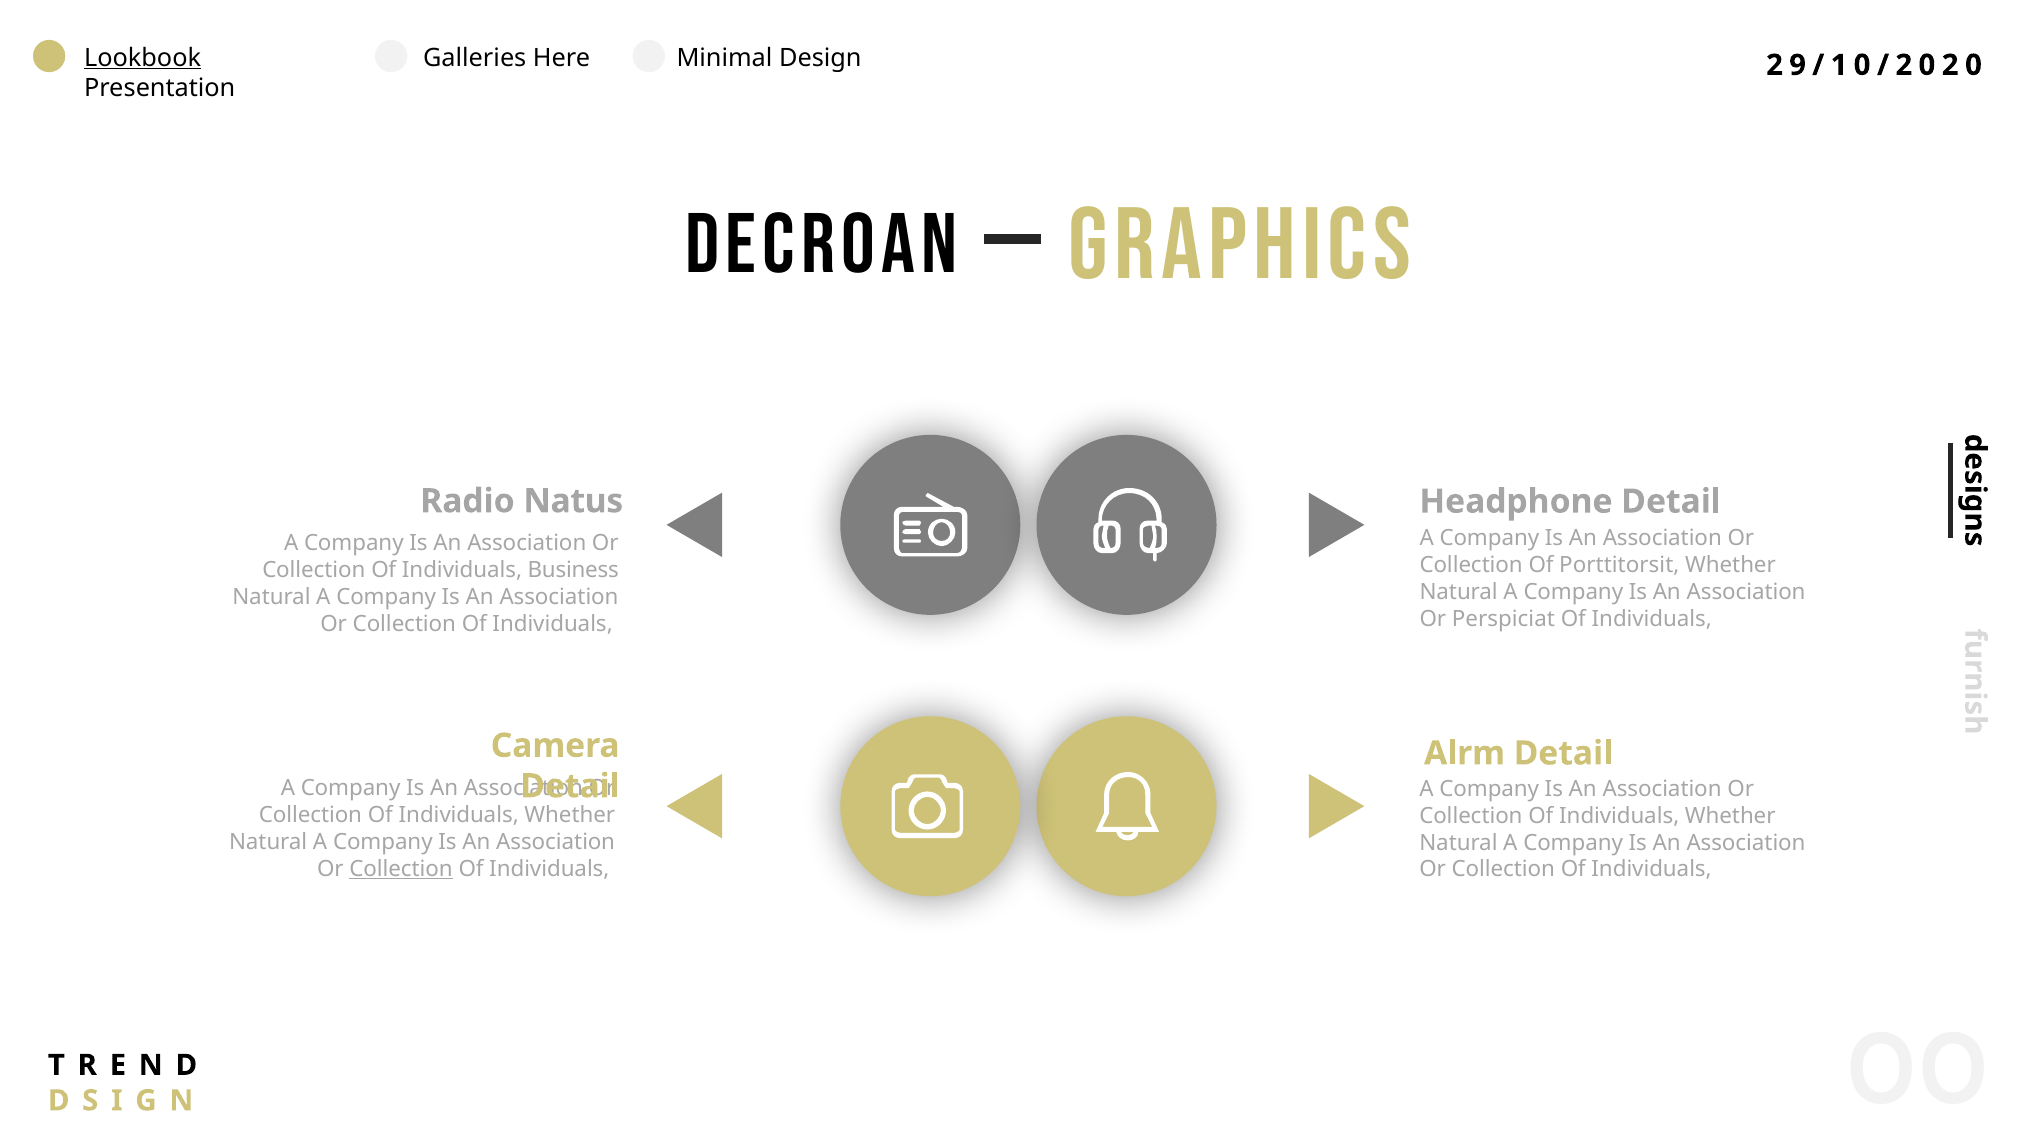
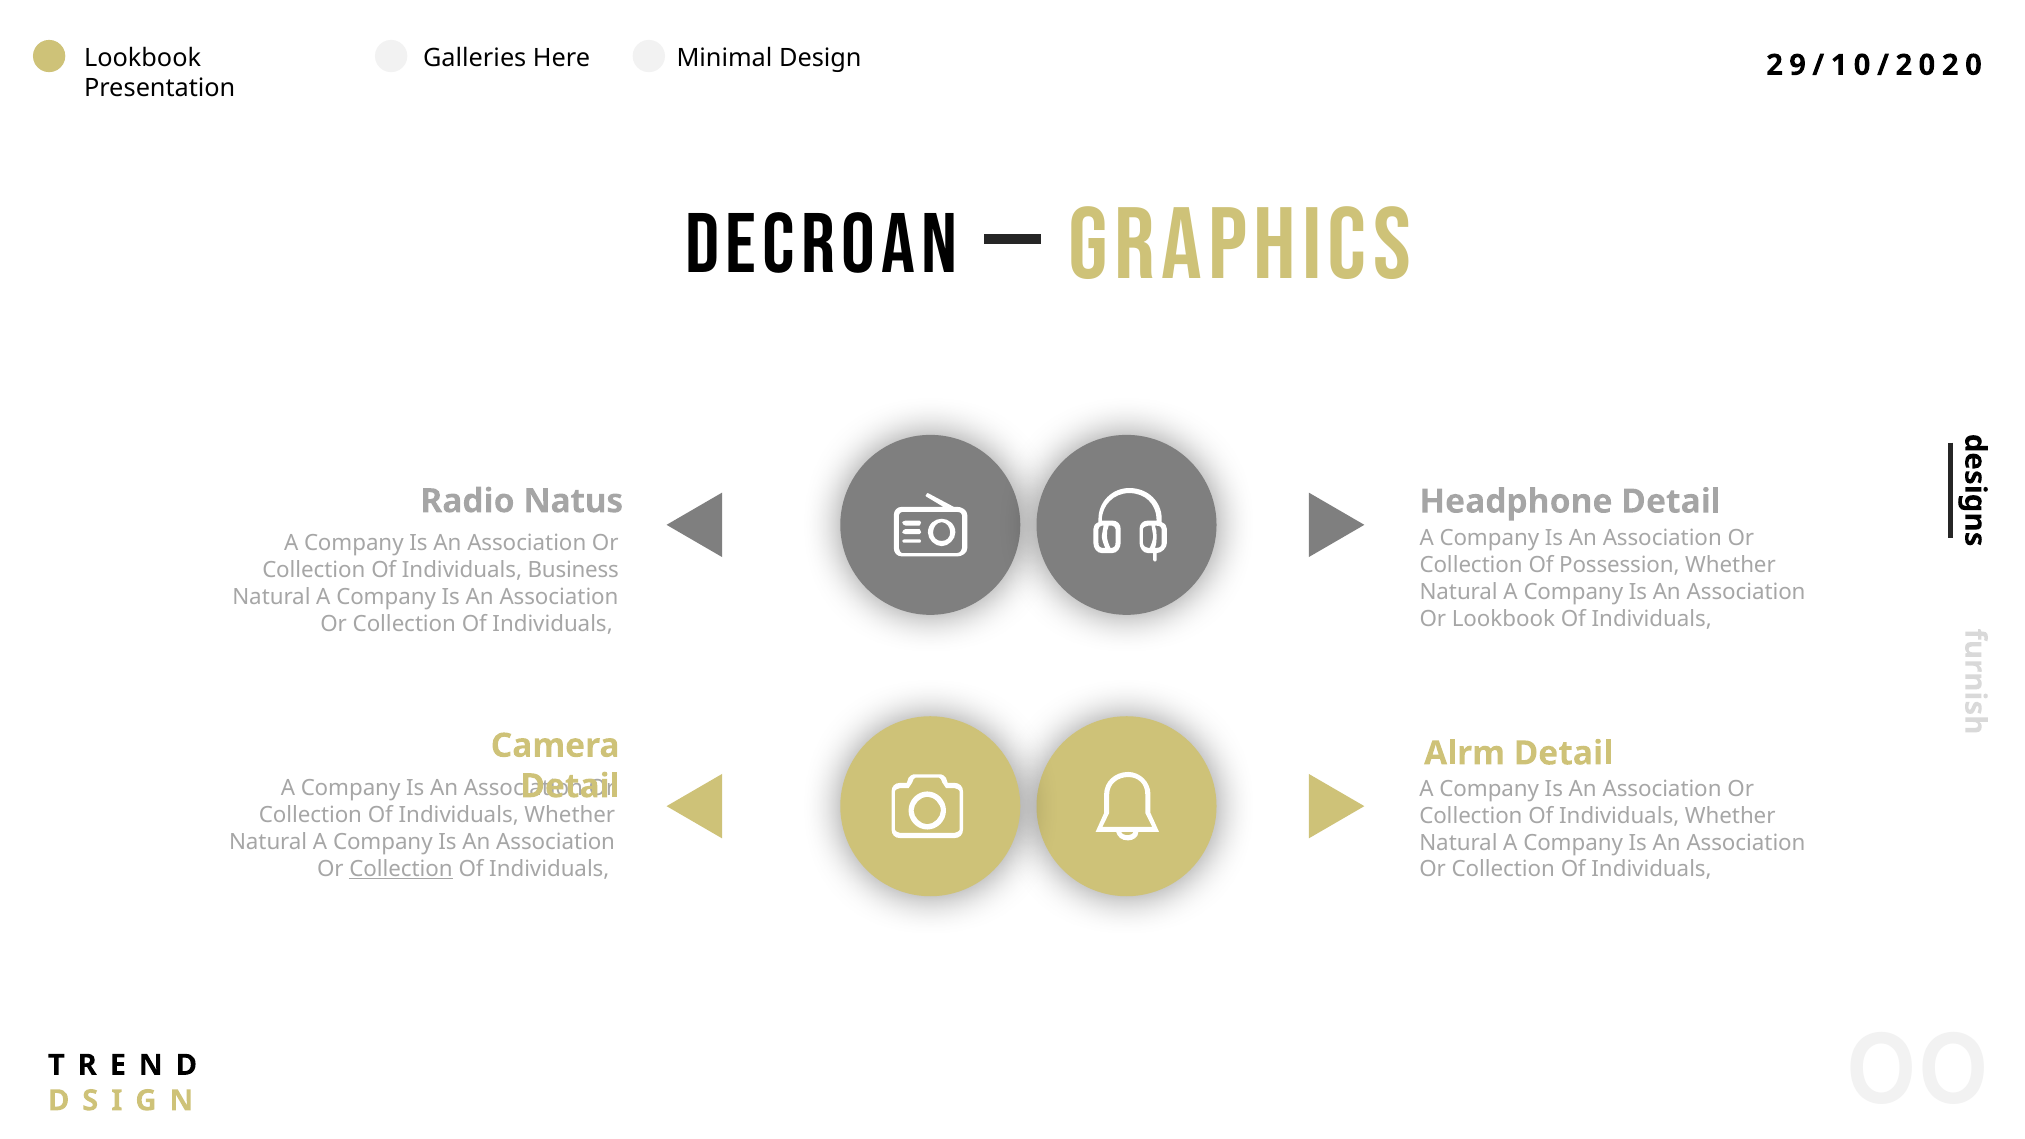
Lookbook underline: present -> none (143, 58)
Porttitorsit: Porttitorsit -> Possession (1619, 565)
Or Perspiciat: Perspiciat -> Lookbook (1503, 619)
